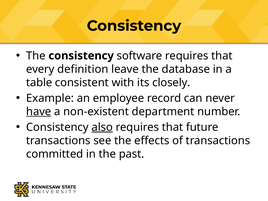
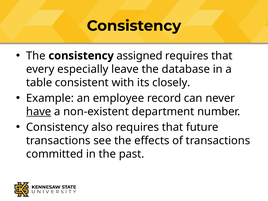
software: software -> assigned (140, 56)
definition: definition -> especially (83, 69)
also underline: present -> none (102, 127)
